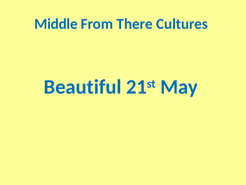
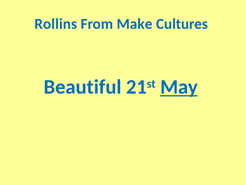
Middle: Middle -> Rollins (56, 24)
There: There -> Make (135, 24)
May underline: none -> present (179, 87)
